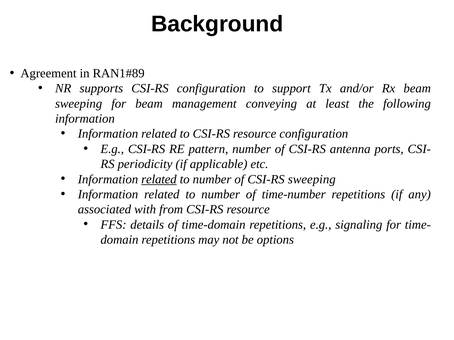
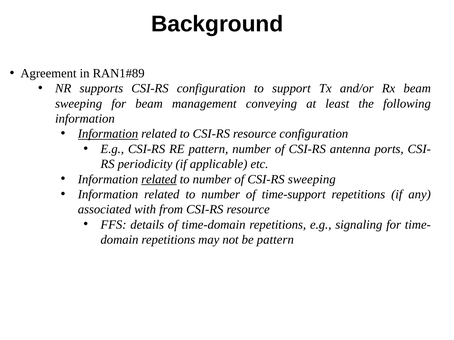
Information underline: none -> present (108, 134)
time-number: time-number -> time-support (294, 195)
be options: options -> pattern (275, 240)
